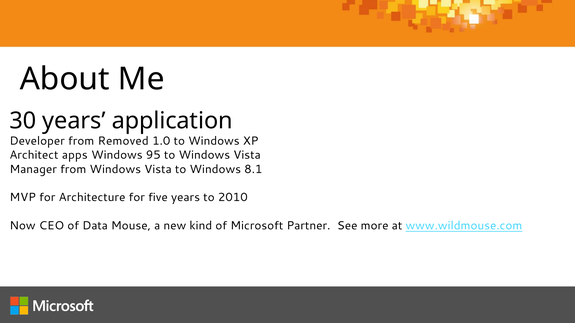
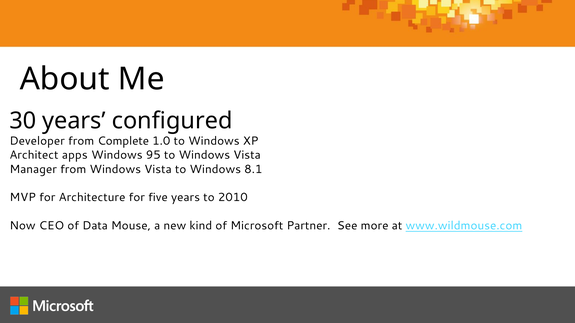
application: application -> configured (172, 121)
Removed: Removed -> Complete (123, 141)
